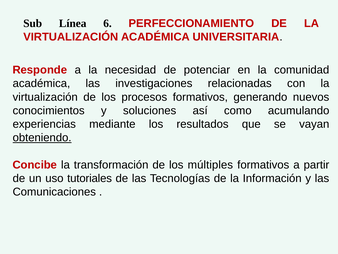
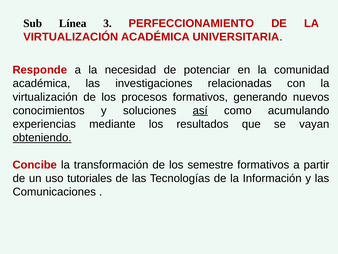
6: 6 -> 3 (108, 23)
así underline: none -> present (200, 110)
múltiples: múltiples -> semestre (210, 164)
